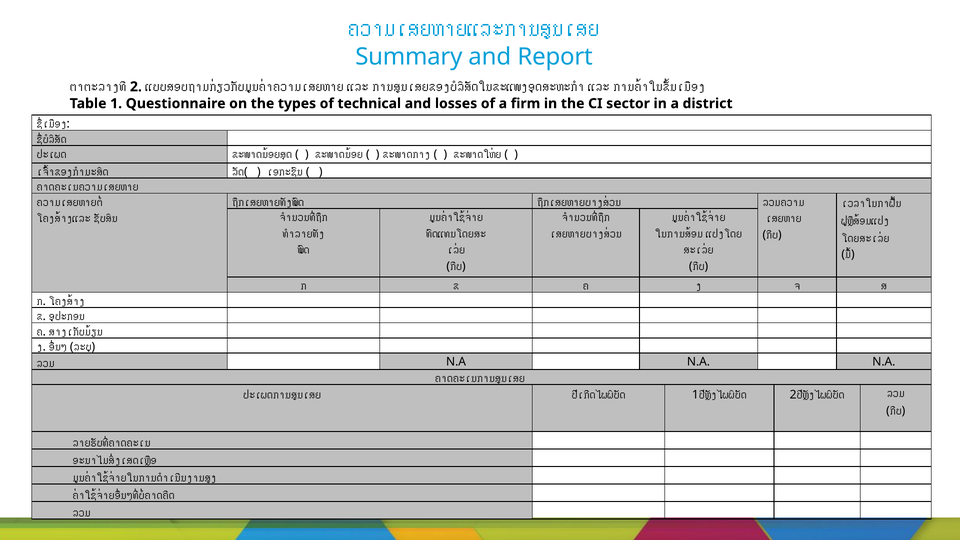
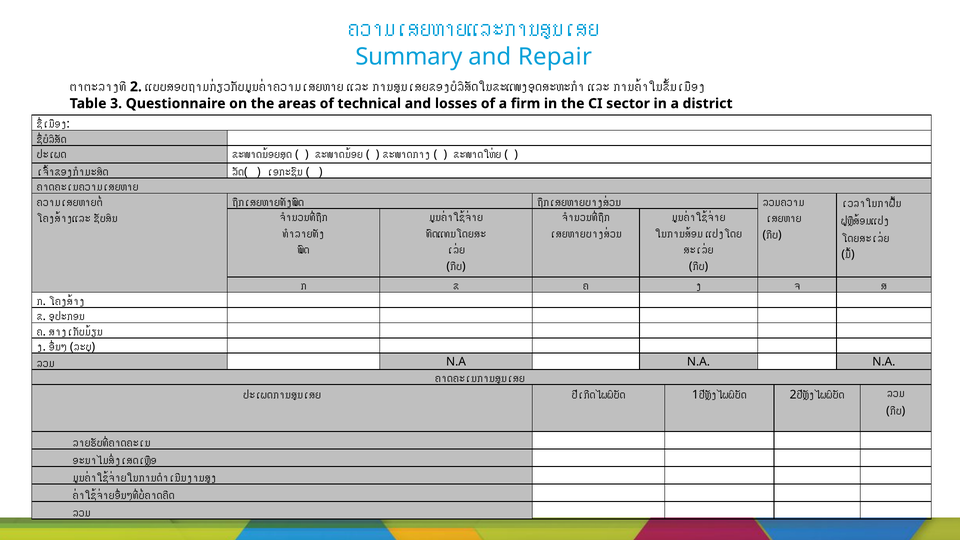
Report: Report -> Repair (555, 57)
Table 1: 1 -> 3 (116, 104)
types: types -> areas (297, 104)
